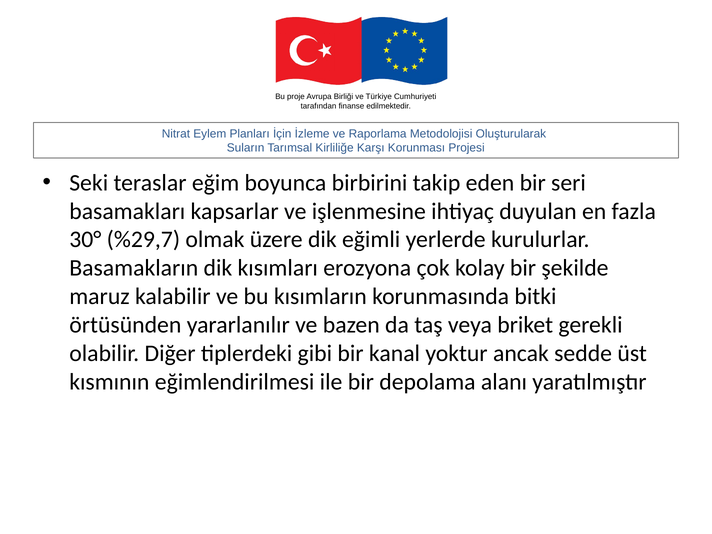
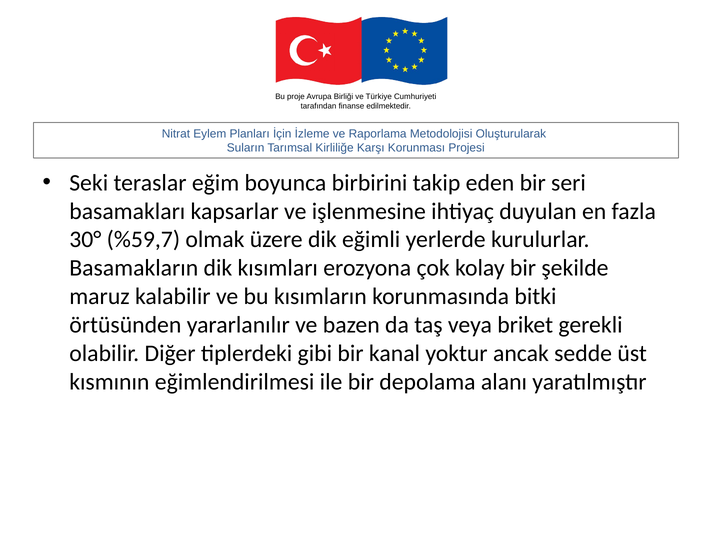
%29,7: %29,7 -> %59,7 (143, 240)
